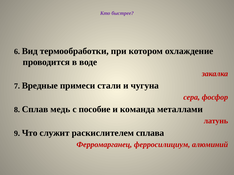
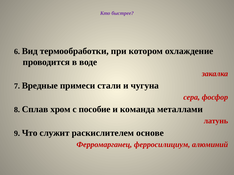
медь: медь -> хром (60, 110)
сплава: сплава -> основе (150, 133)
